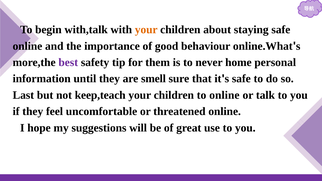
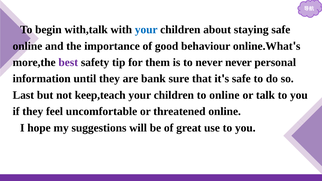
your colour: orange -> blue (146, 30)
never home: home -> never (238, 62)
smell: smell -> bank (153, 79)
